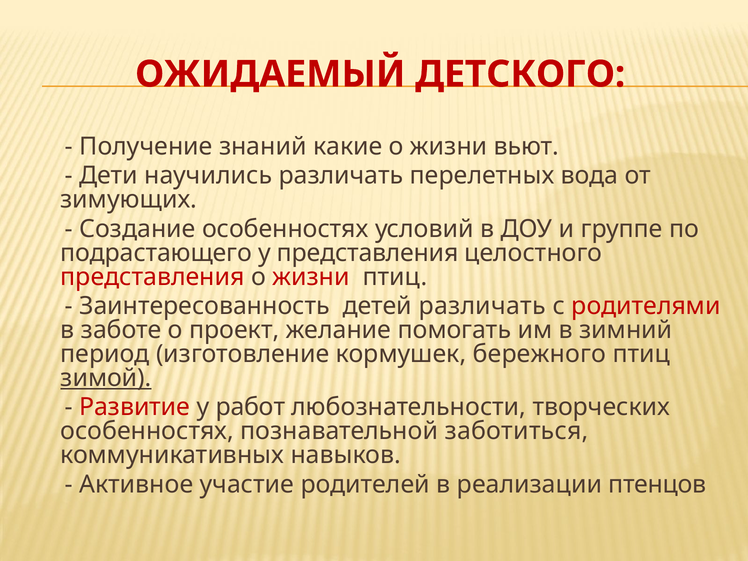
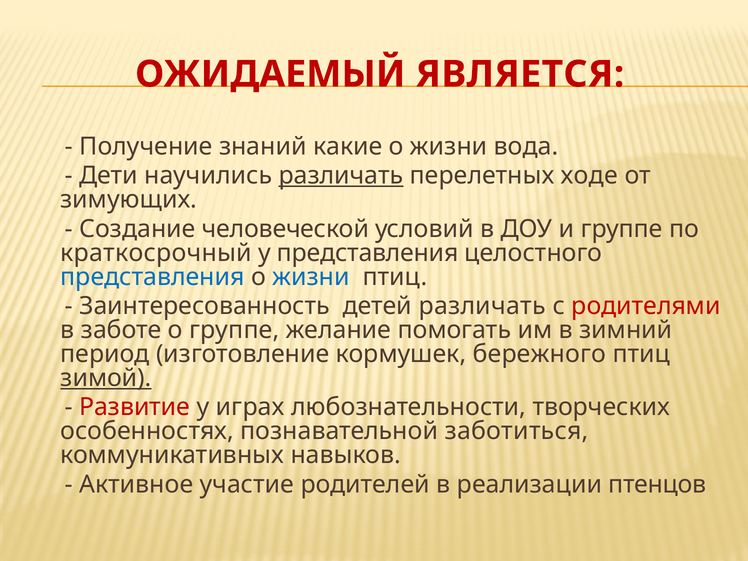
ДЕТСКОГО: ДЕТСКОГО -> ЯВЛЯЕТСЯ (520, 74)
вьют: вьют -> вода (526, 147)
различать underline: none -> present (341, 176)
вода: вода -> ходе (589, 176)
Создание особенностях: особенностях -> человеческой (285, 229)
подрастающего: подрастающего -> краткосрочный (156, 253)
представления colour: red -> blue (152, 277)
жизни colour: red -> blue (311, 277)
о проект: проект -> группе (234, 330)
работ: работ -> играх (250, 407)
